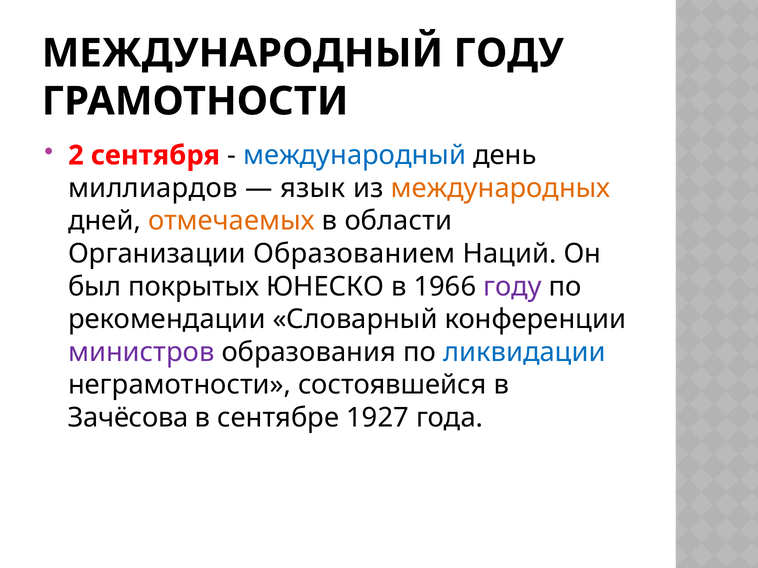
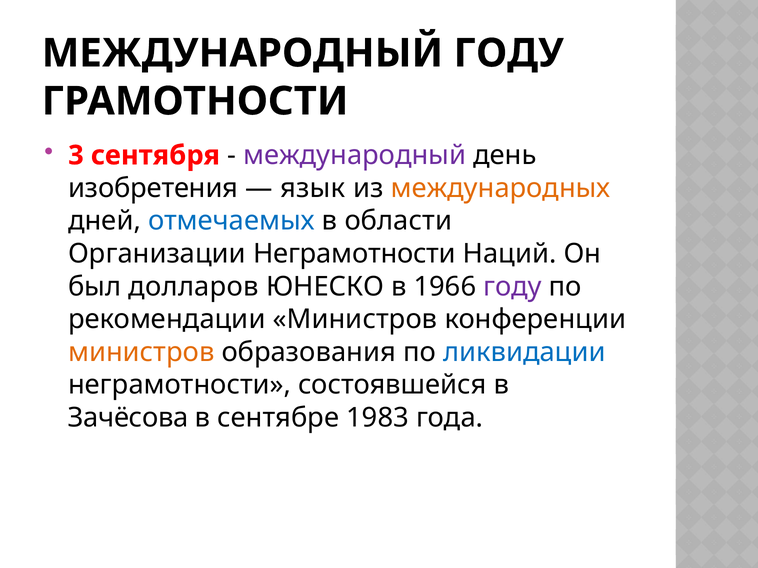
2: 2 -> 3 (76, 155)
международный colour: blue -> purple (355, 155)
миллиардов: миллиардов -> изобретения (153, 188)
отмечаемых colour: orange -> blue (231, 221)
Организации Образованием: Образованием -> Неграмотности (355, 254)
покрытых: покрытых -> долларов (194, 287)
рекомендации Словарный: Словарный -> Министров (355, 320)
министров colour: purple -> orange (141, 352)
1927: 1927 -> 1983 (378, 418)
